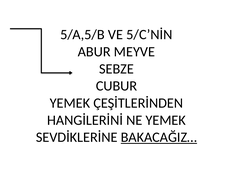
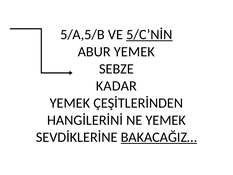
5/C’NİN underline: none -> present (149, 35)
ABUR MEYVE: MEYVE -> YEMEK (134, 52)
CUBUR: CUBUR -> KADAR (116, 86)
